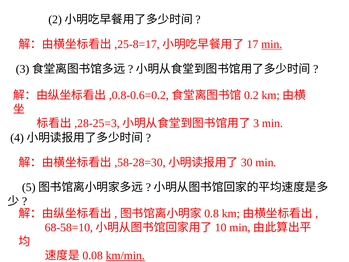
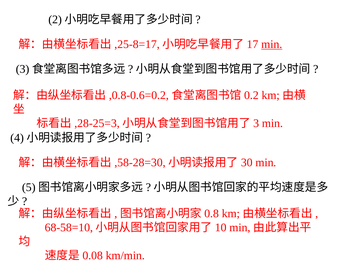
km/min underline: present -> none (125, 255)
